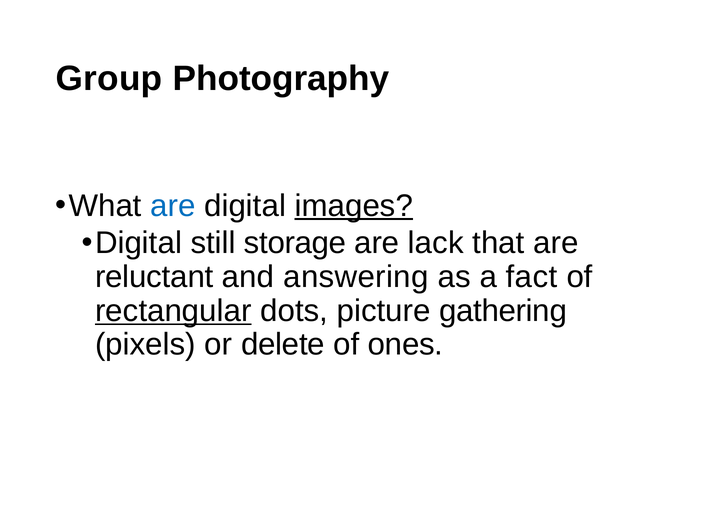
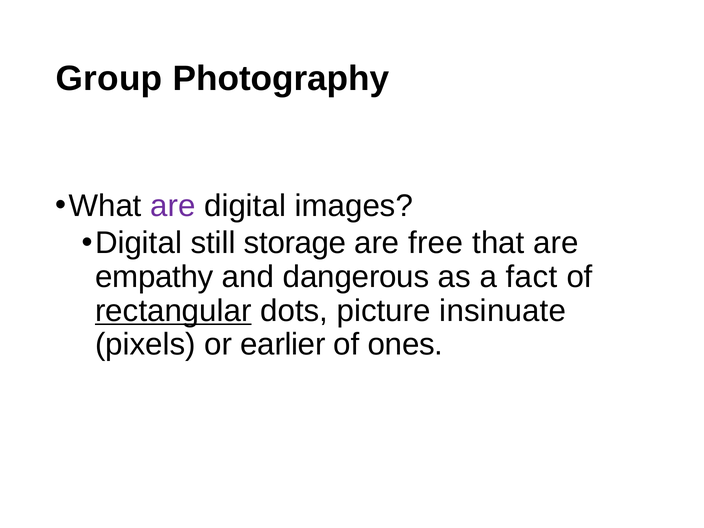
are colour: blue -> purple (173, 206)
images underline: present -> none (354, 206)
lack: lack -> free (436, 243)
reluctant: reluctant -> empathy (154, 277)
answering: answering -> dangerous (356, 277)
gathering: gathering -> insinuate (503, 311)
delete: delete -> earlier (283, 345)
